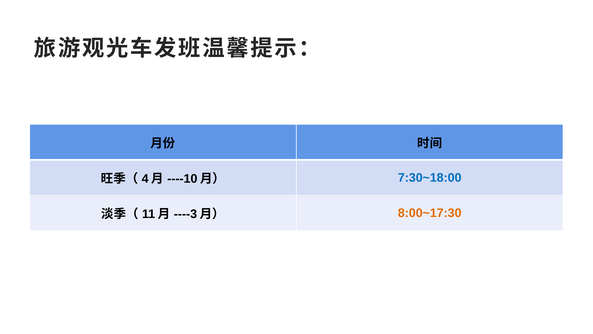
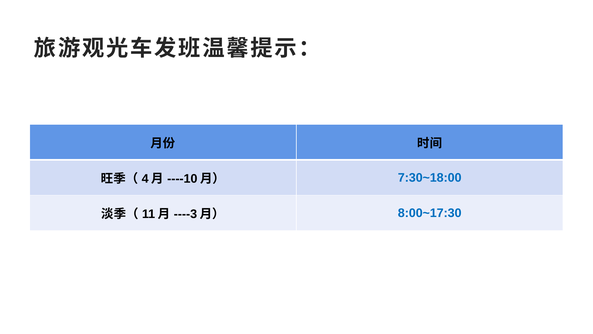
8:00~17:30 colour: orange -> blue (430, 213)
